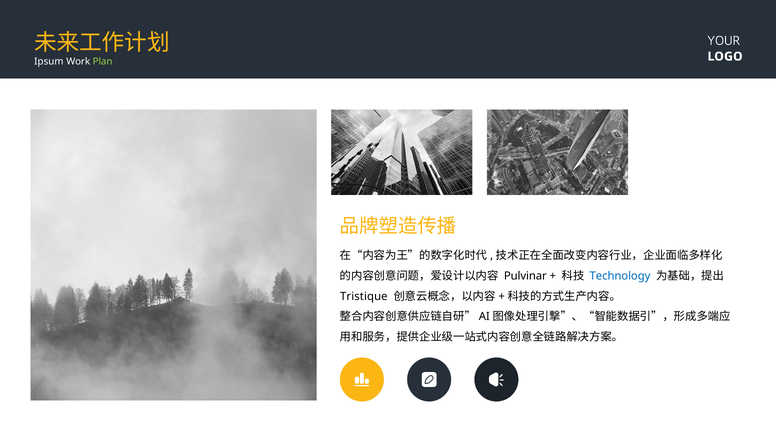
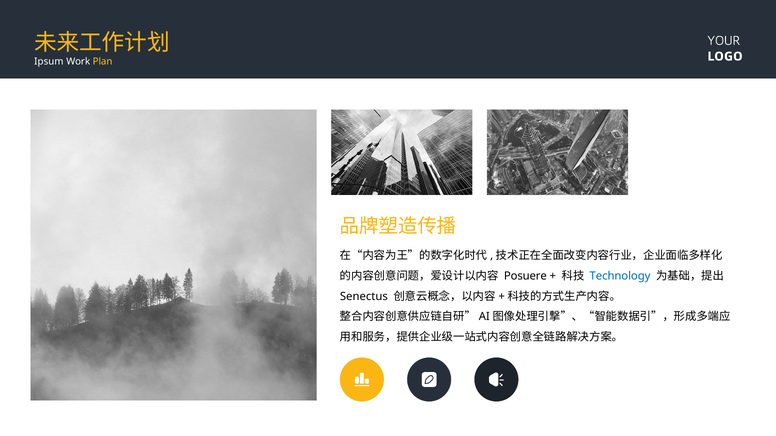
Plan colour: light green -> yellow (103, 61)
Pulvinar: Pulvinar -> Posuere (525, 276)
Tristique: Tristique -> Senectus (364, 297)
